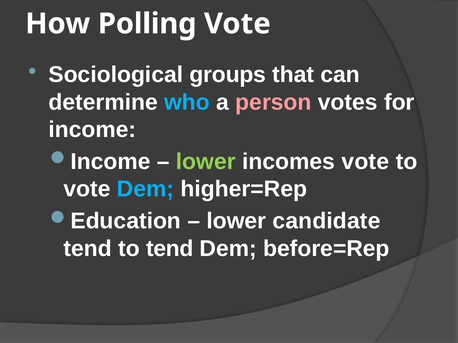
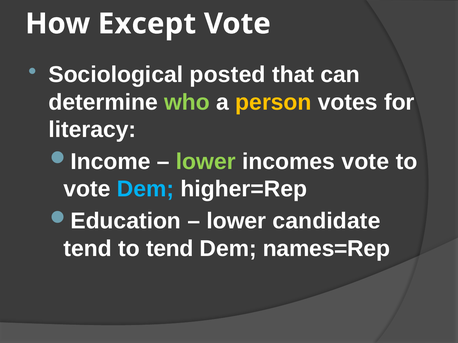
Polling: Polling -> Except (147, 24)
groups: groups -> posted (228, 75)
who colour: light blue -> light green (187, 102)
person colour: pink -> yellow (273, 102)
income: income -> literacy (92, 130)
before=Rep: before=Rep -> names=Rep (326, 249)
